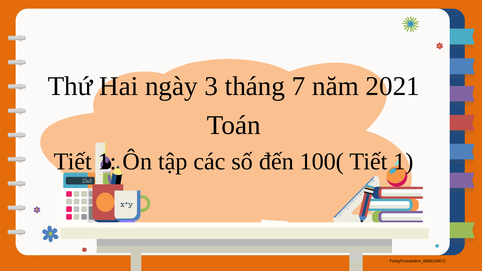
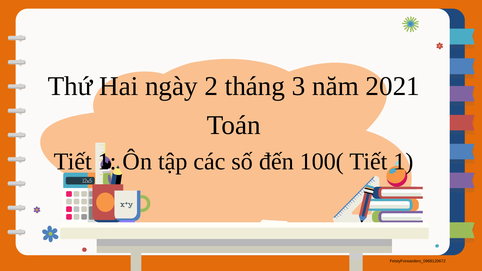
3: 3 -> 2 (211, 86)
7: 7 -> 3 (299, 86)
